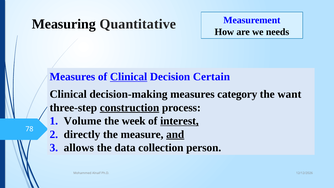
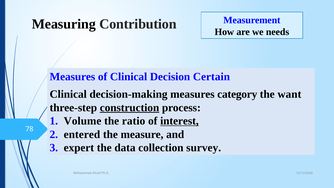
Quantitative: Quantitative -> Contribution (138, 24)
Clinical underline: present -> none (129, 77)
week: week -> ratio (134, 121)
directly: directly -> entered (82, 134)
and underline: present -> none (175, 134)
allows: allows -> expert (79, 148)
person: person -> survey (204, 148)
